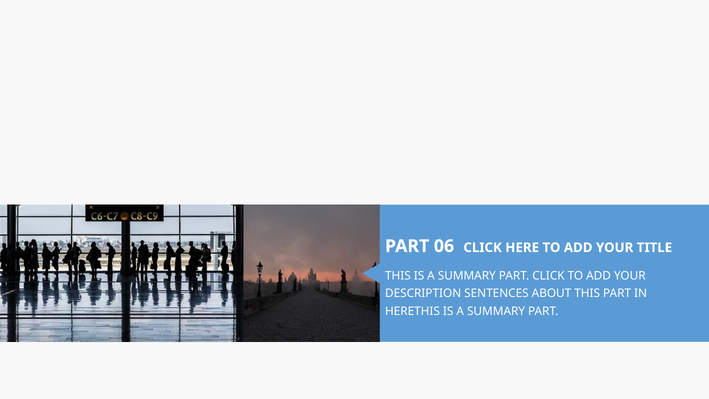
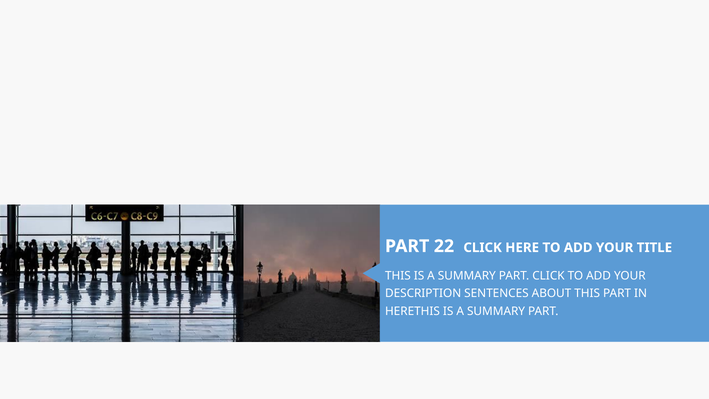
06: 06 -> 22 (444, 246)
